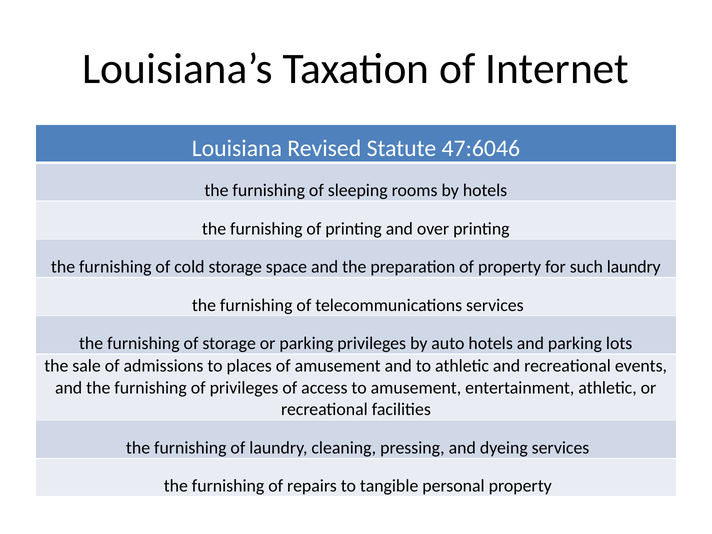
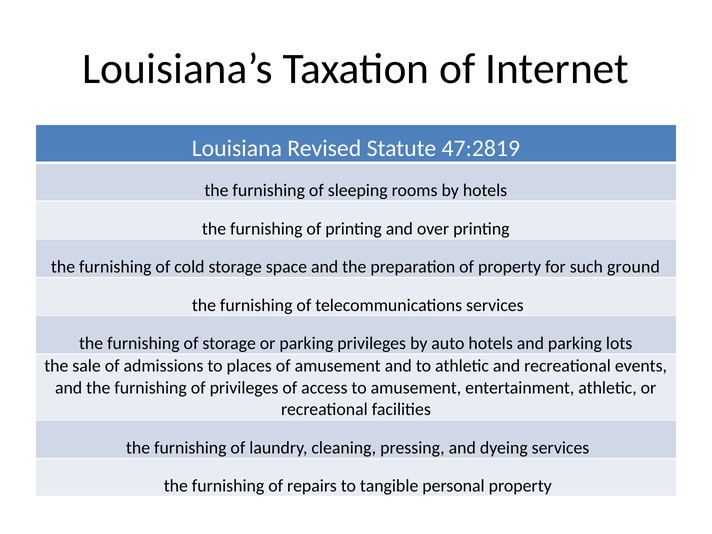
47:6046: 47:6046 -> 47:2819 (481, 149)
such laundry: laundry -> ground (633, 267)
